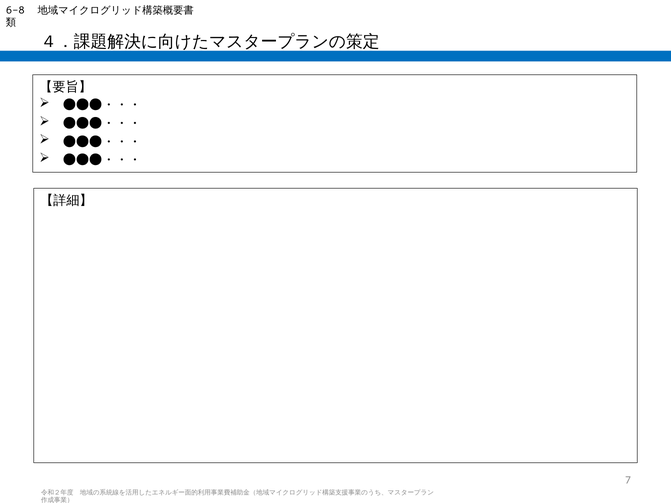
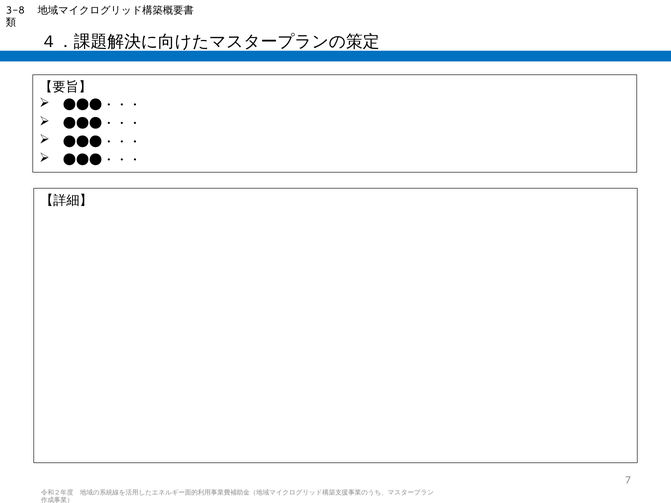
6-8: 6-8 -> 3-8 (15, 10)
